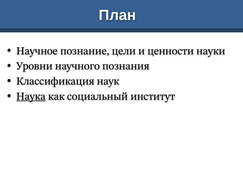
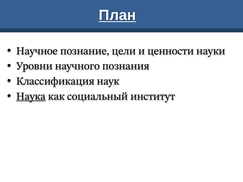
План underline: none -> present (117, 15)
